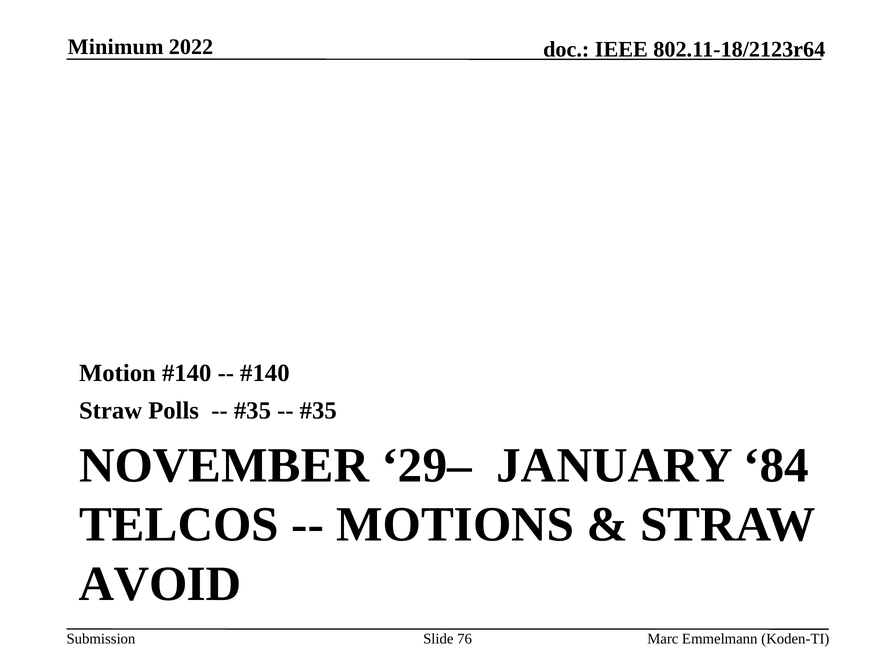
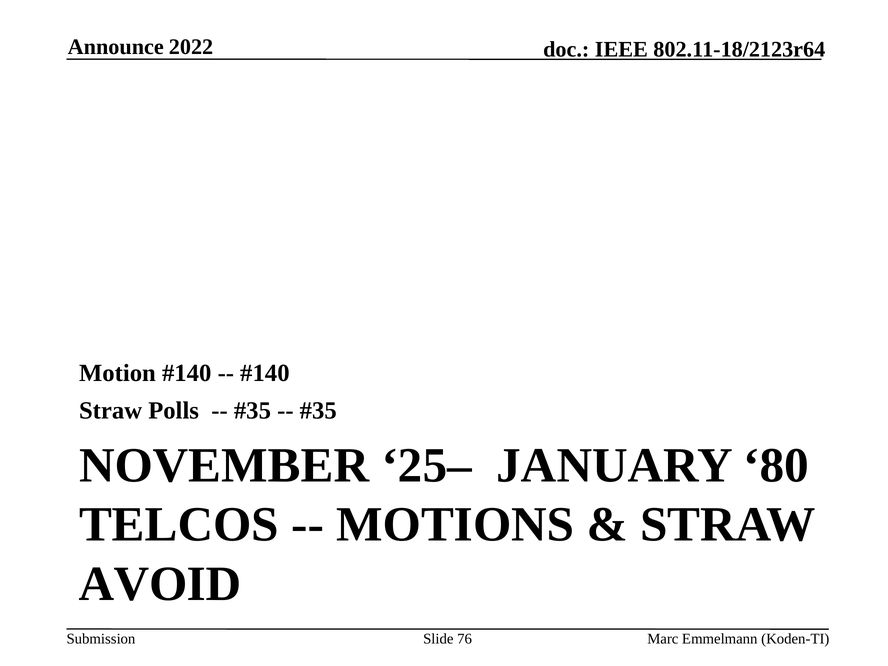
Minimum: Minimum -> Announce (116, 47)
29–: 29– -> 25– (427, 465)
84: 84 -> 80 (776, 465)
